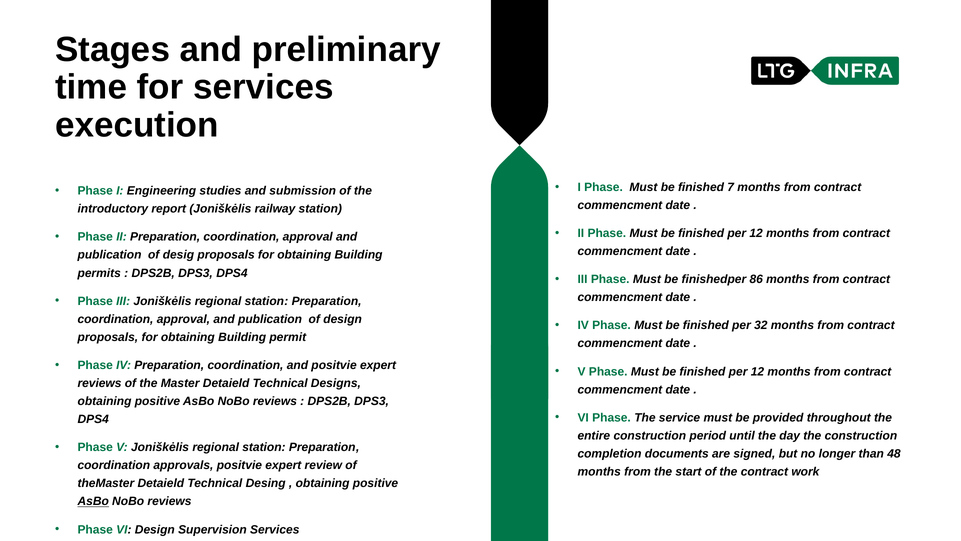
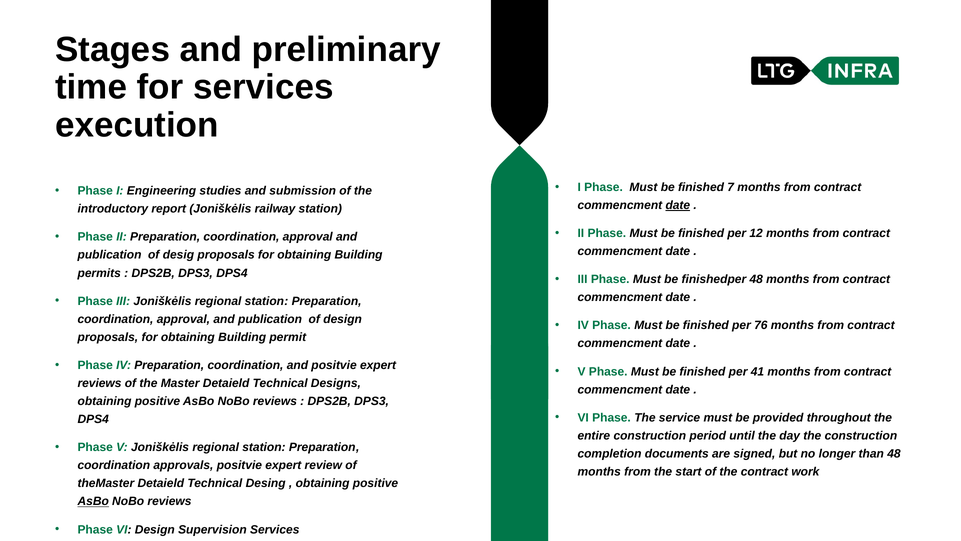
date underline: none -> present (678, 205)
finishedper 86: 86 -> 48 (756, 279)
32: 32 -> 76 (761, 325)
12: 12 -> 41 (757, 371)
